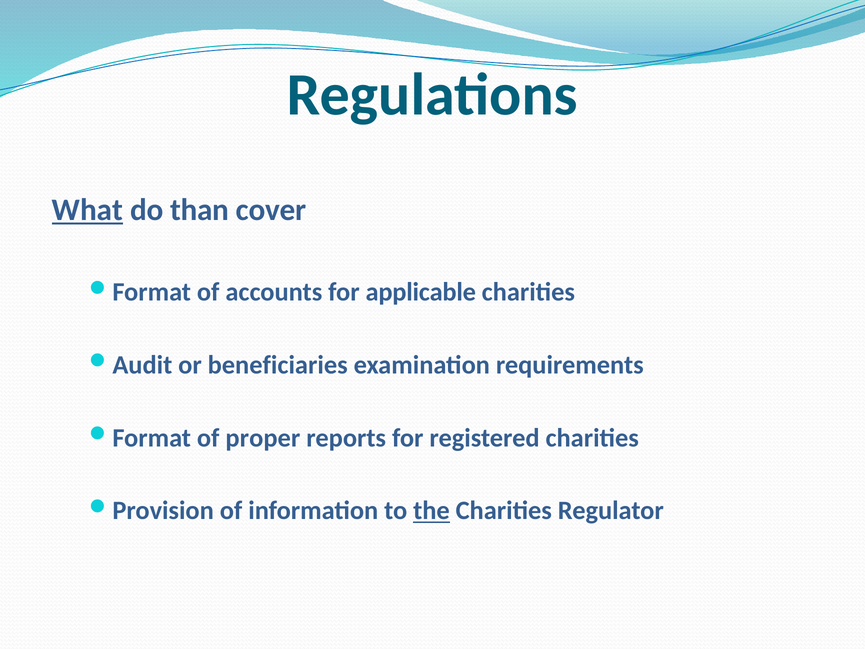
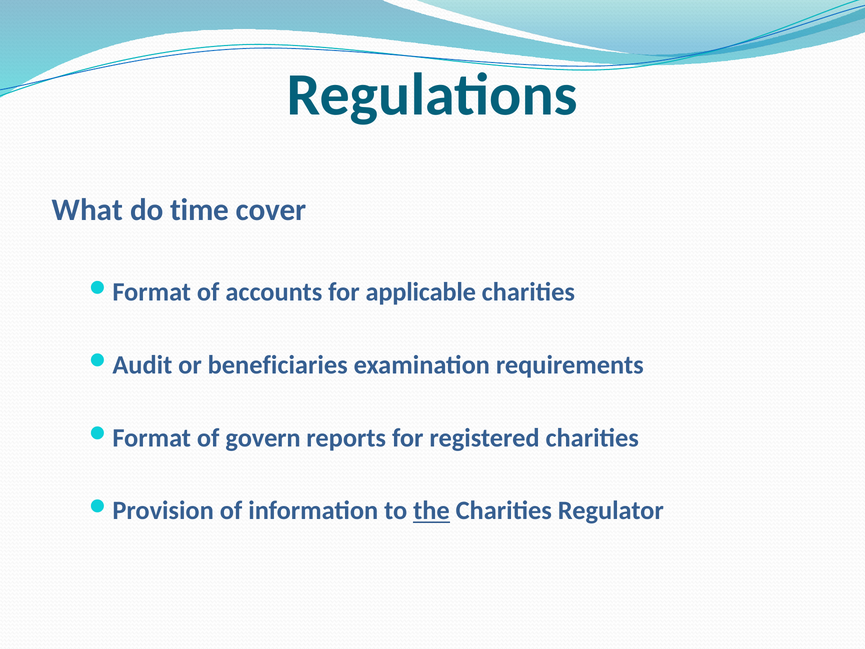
What underline: present -> none (87, 210)
than: than -> time (200, 210)
proper: proper -> govern (263, 438)
